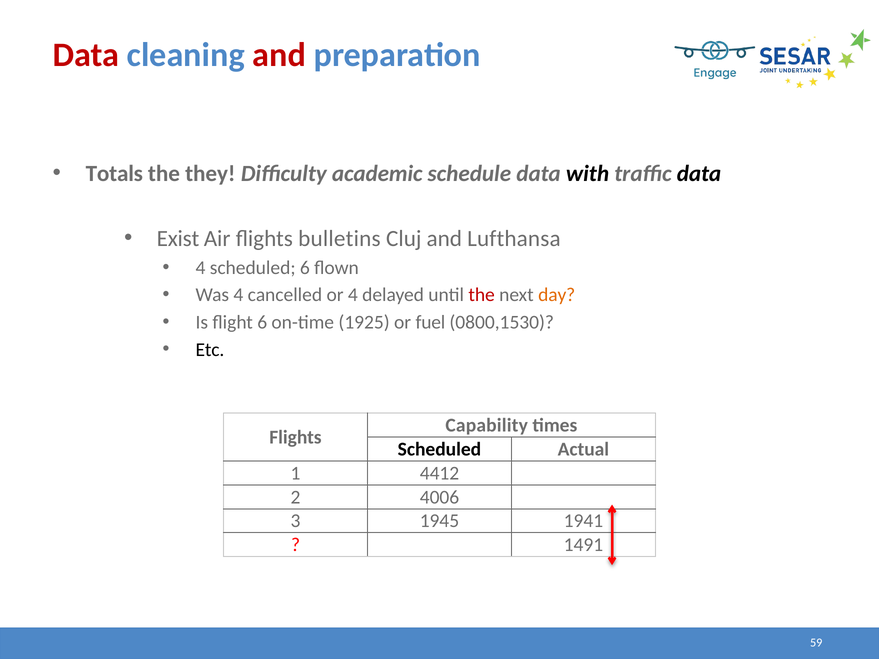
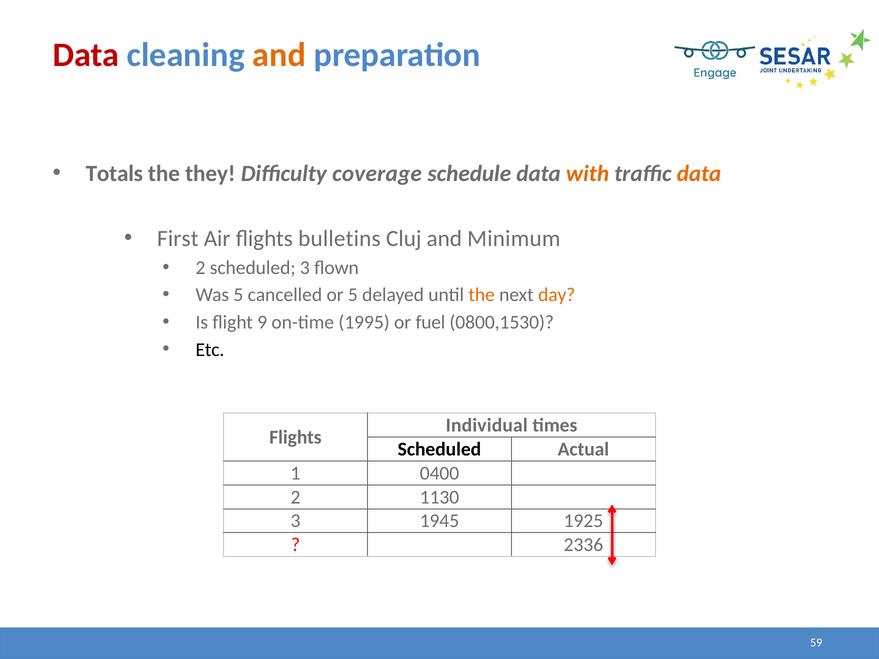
and colour: red -> orange (279, 55)
academic: academic -> coverage (377, 174)
with colour: black -> orange (588, 174)
data colour: black -> orange (699, 174)
Exist: Exist -> First (178, 239)
Lufthansa: Lufthansa -> Minimum (514, 239)
4: 4 -> 2 (201, 268)
scheduled 6: 6 -> 3 (305, 268)
Was 4: 4 -> 5 (238, 295)
or 4: 4 -> 5 (353, 295)
the colour: red -> orange (482, 295)
flight 6: 6 -> 9 (262, 322)
1925: 1925 -> 1995 (364, 322)
Capability: Capability -> Individual (487, 426)
4412: 4412 -> 0400 (439, 473)
4006: 4006 -> 1130 (439, 497)
1941: 1941 -> 1925 (583, 521)
1491: 1491 -> 2336 (583, 545)
